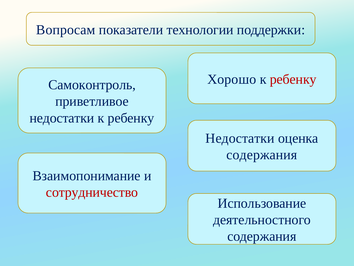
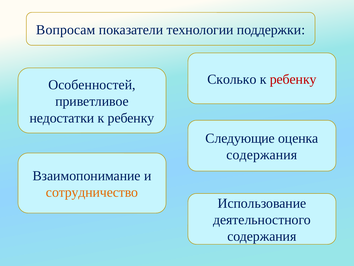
Хорошо: Хорошо -> Сколько (232, 79)
Самоконтроль: Самоконтроль -> Особенностей (92, 85)
Недостатки: Недостатки -> Следующие (240, 138)
сотрудничество colour: red -> orange (92, 192)
